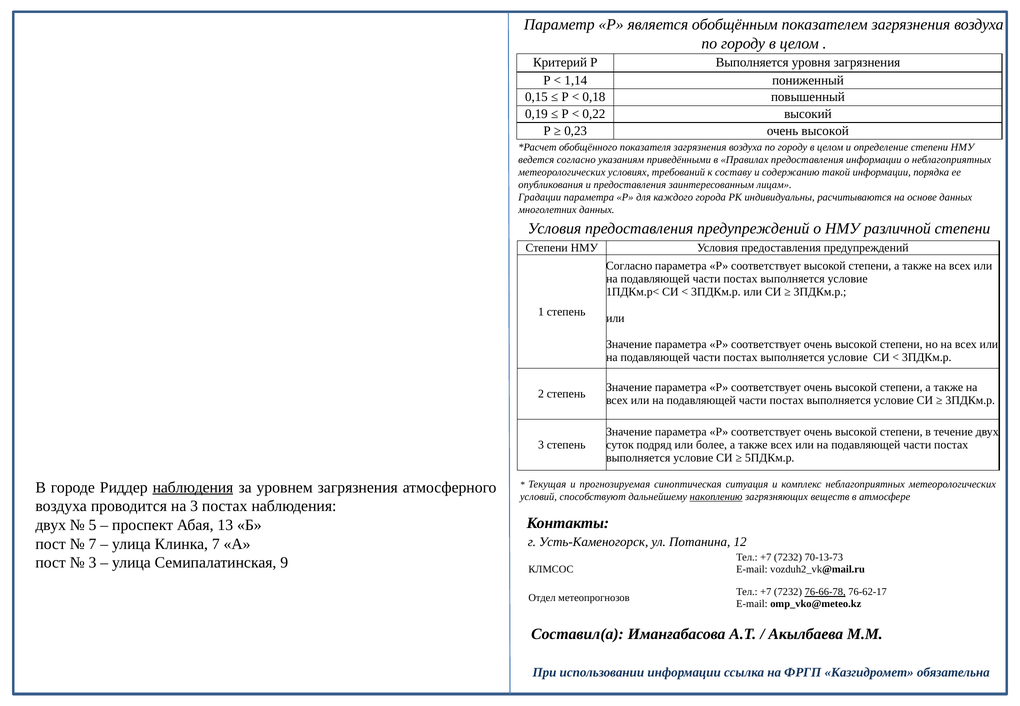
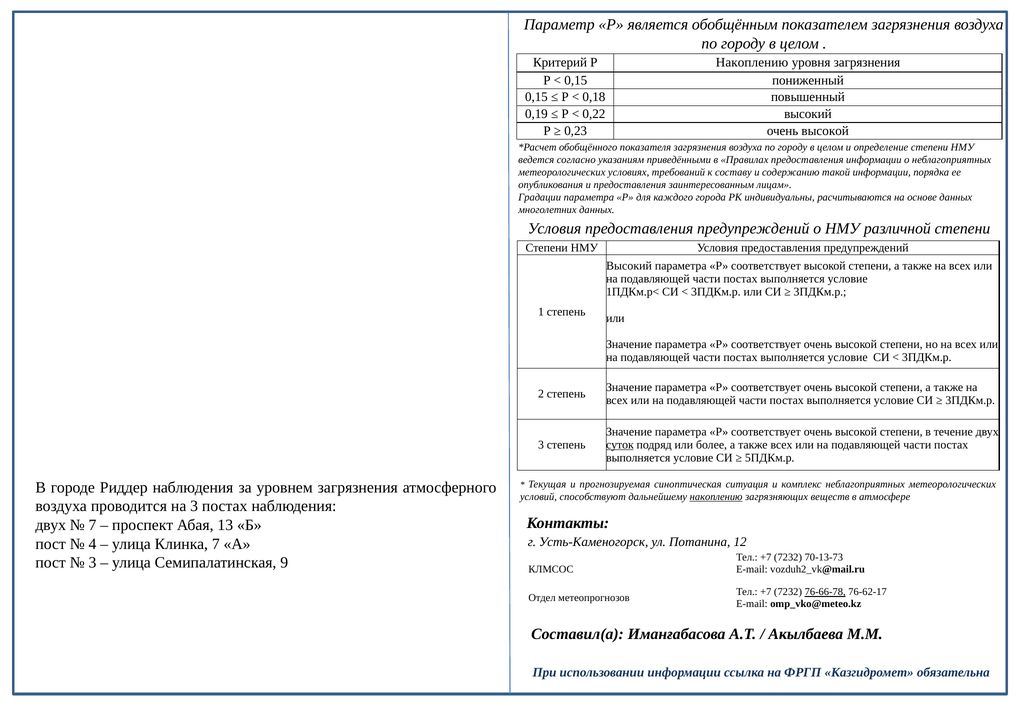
Р Выполняется: Выполняется -> Накоплению (752, 62)
1,14: 1,14 -> 0,15 (576, 80)
Согласно: Согласно -> Высокий (629, 266)
суток underline: none -> present (620, 445)
наблюдения underline: present -> none (193, 487)
5: 5 -> 7 (92, 525)
7: 7 -> 4 (92, 544)
